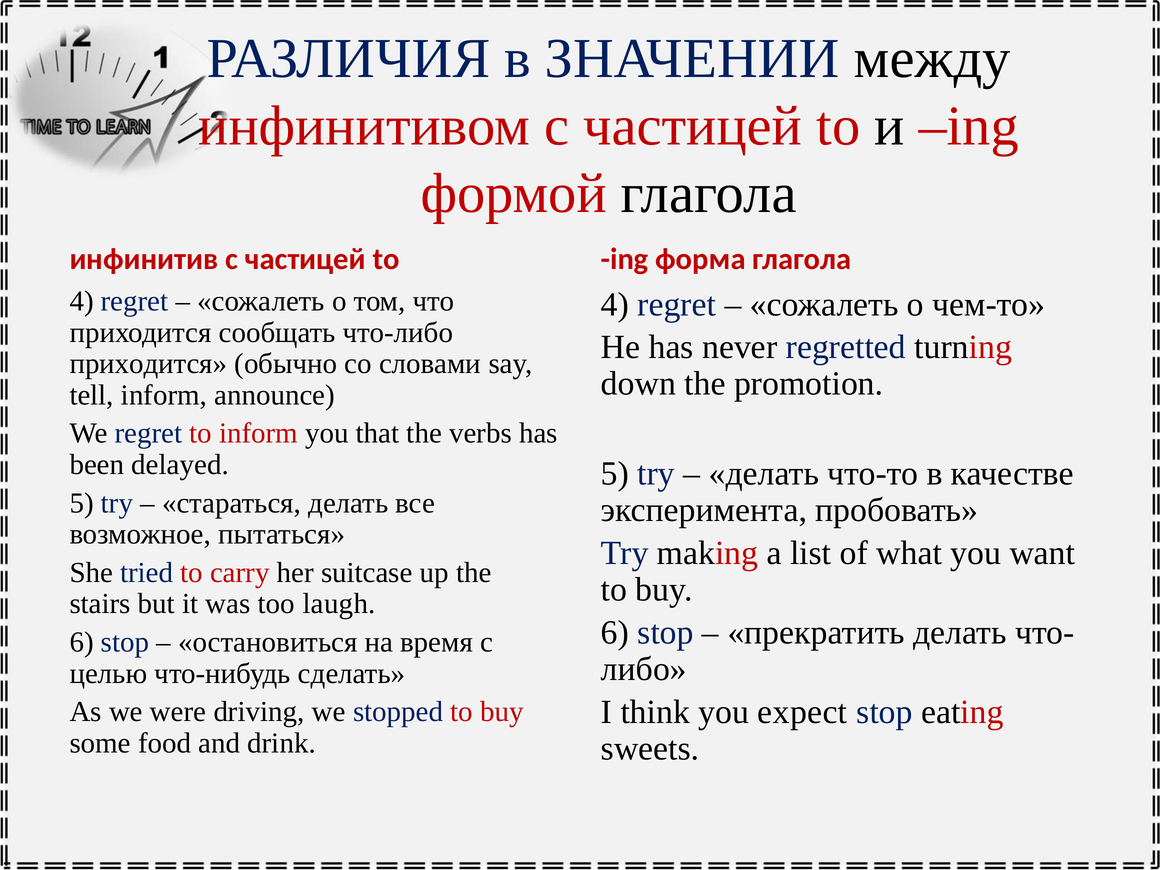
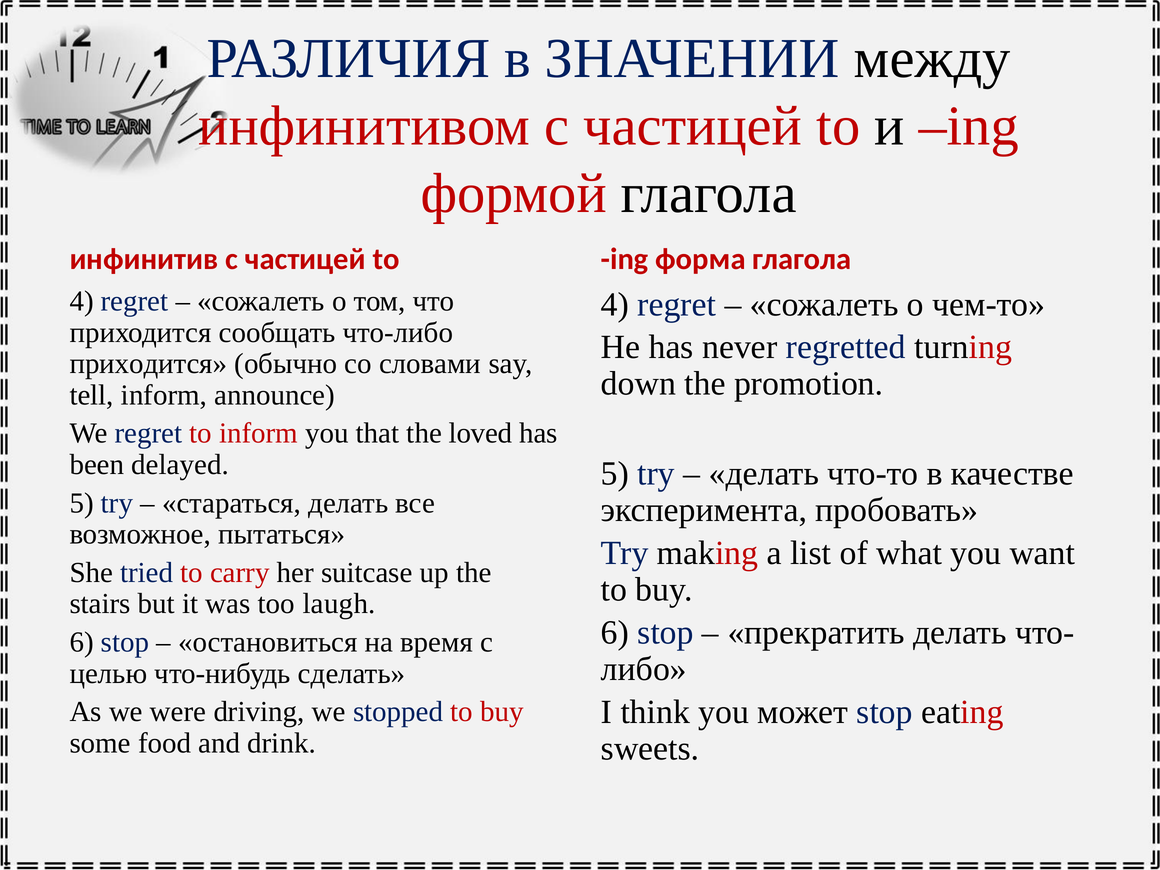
verbs: verbs -> loved (481, 433)
expect: expect -> может (803, 712)
